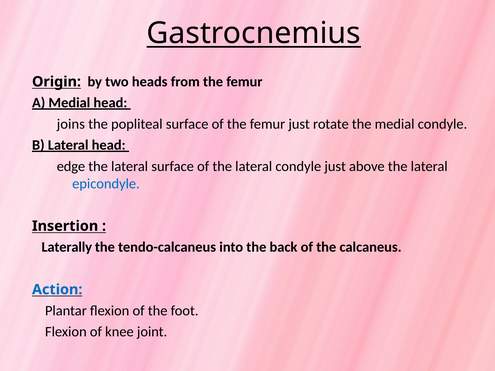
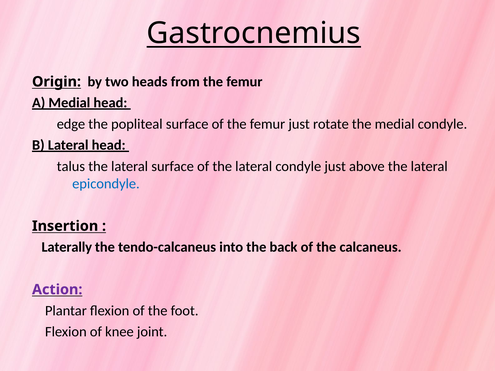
joins: joins -> edge (71, 124)
edge: edge -> talus (71, 166)
Action colour: blue -> purple (57, 290)
